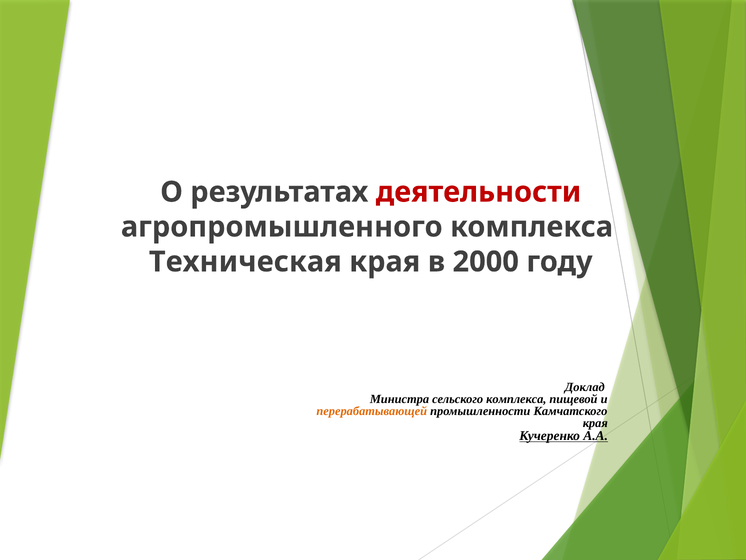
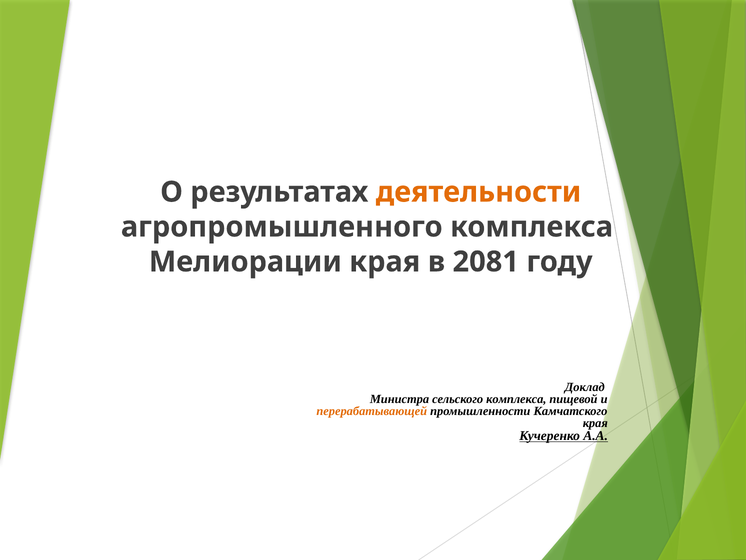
деятельности colour: red -> orange (478, 192)
Техническая: Техническая -> Мелиорации (245, 262)
2000: 2000 -> 2081 (486, 262)
